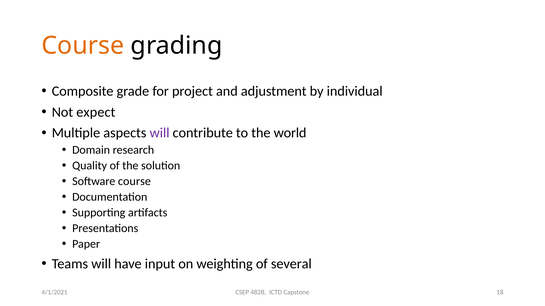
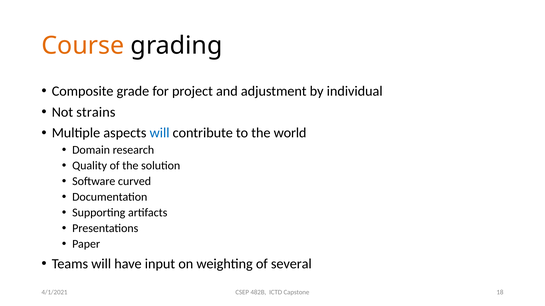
expect: expect -> strains (96, 112)
will colour: purple -> blue (160, 133)
Software course: course -> curved (135, 182)
